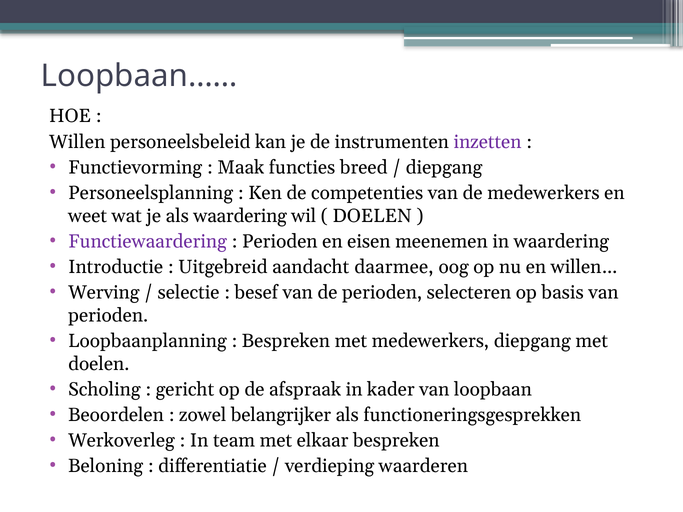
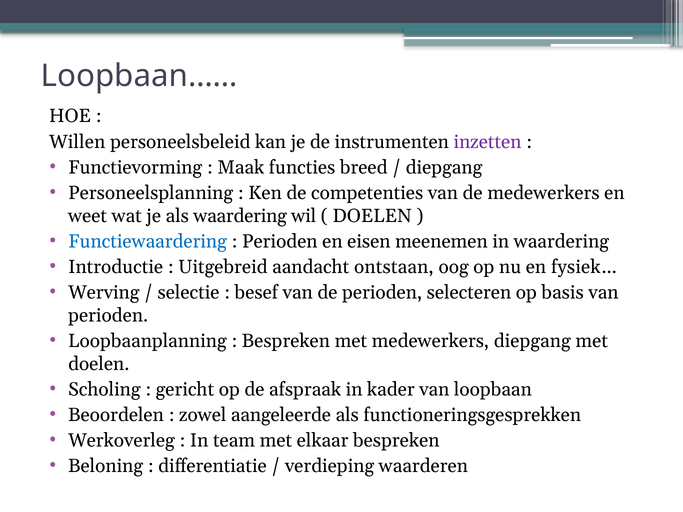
Functiewaardering colour: purple -> blue (148, 241)
daarmee: daarmee -> ontstaan (394, 267)
willen…: willen… -> fysiek… (584, 267)
belangrijker: belangrijker -> aangeleerde (281, 415)
